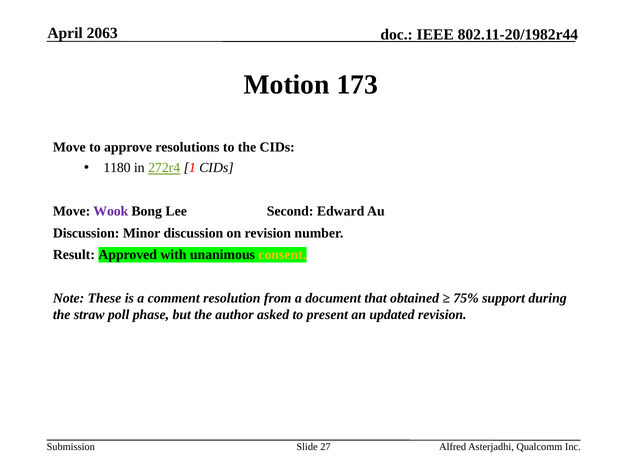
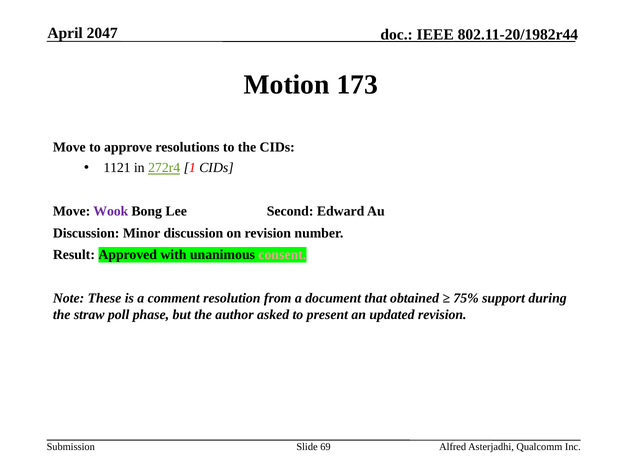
2063: 2063 -> 2047 (102, 33)
1180: 1180 -> 1121 (117, 168)
consent colour: yellow -> pink (282, 255)
27: 27 -> 69 (325, 447)
